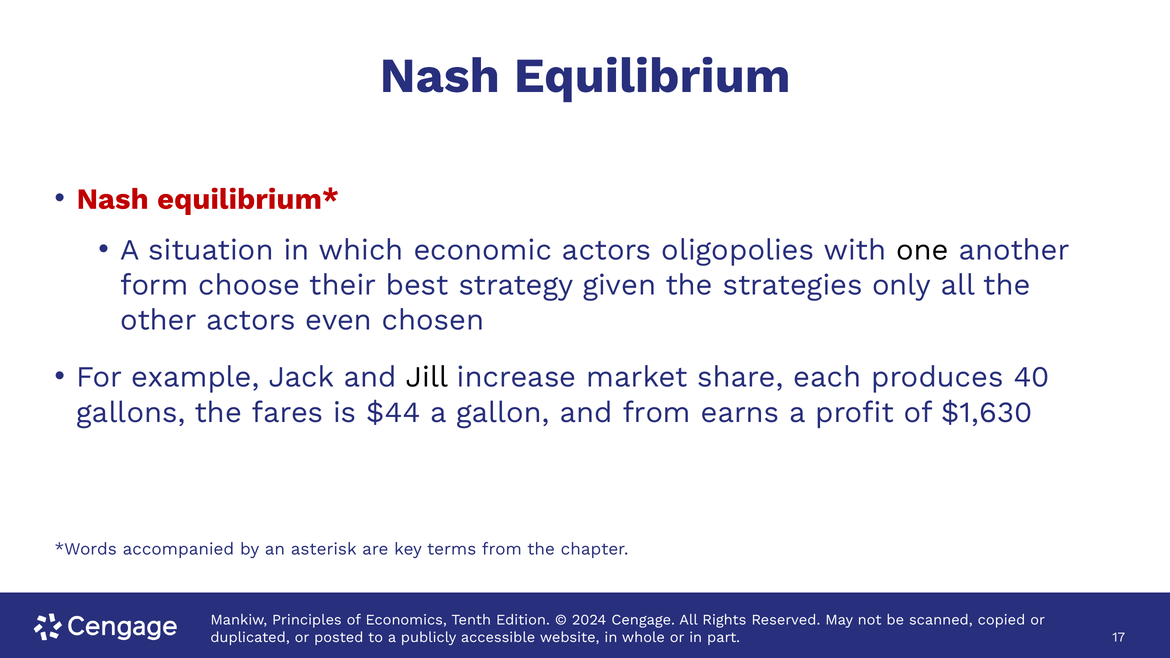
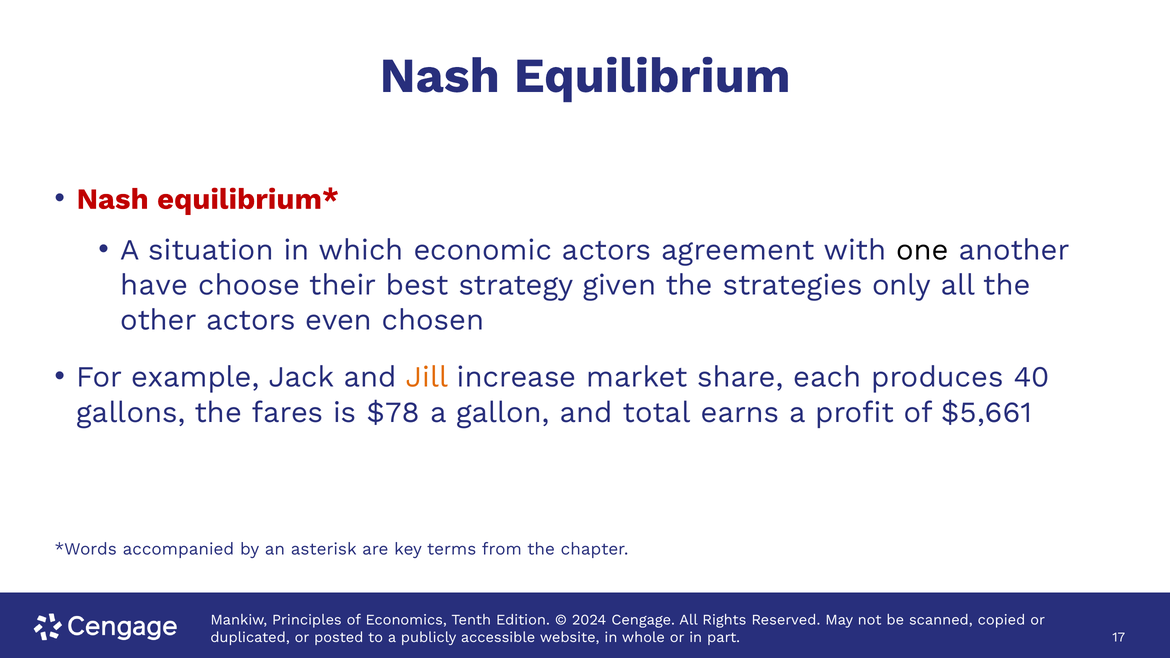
oligopolies: oligopolies -> agreement (738, 250)
form: form -> have (154, 285)
Jill colour: black -> orange (427, 377)
$44: $44 -> $78 (393, 412)
and from: from -> total (657, 412)
$1,630: $1,630 -> $5,661 (987, 412)
